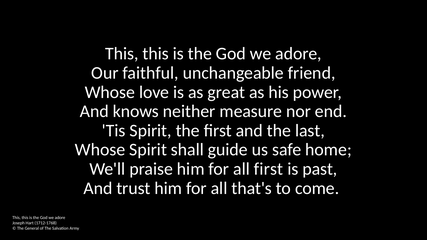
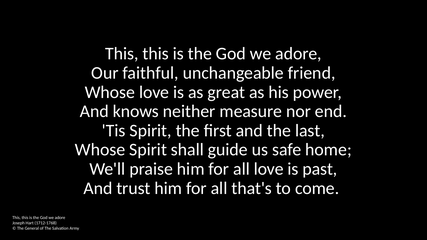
all first: first -> love (269, 169)
